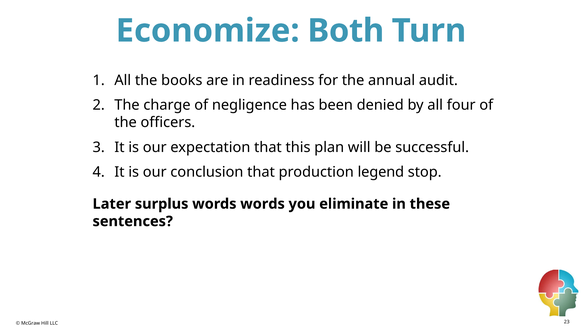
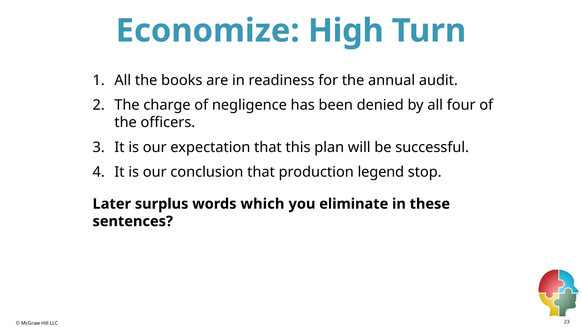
Both: Both -> High (346, 31)
words words: words -> which (262, 204)
